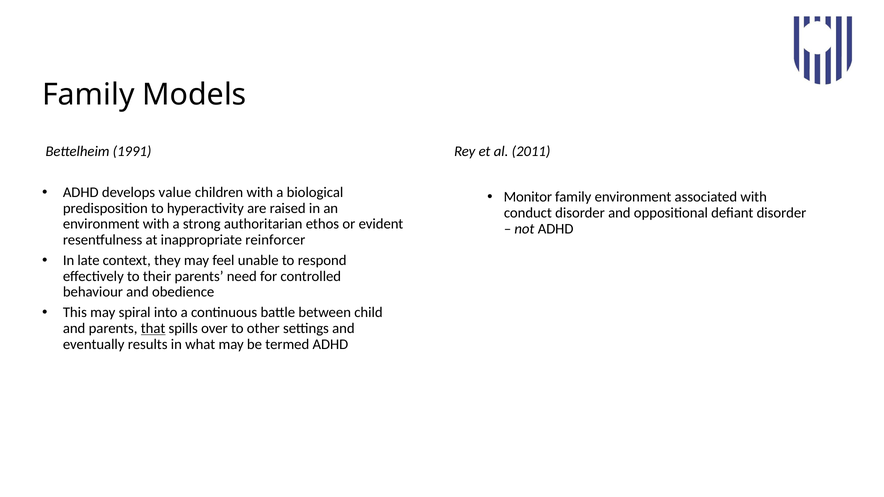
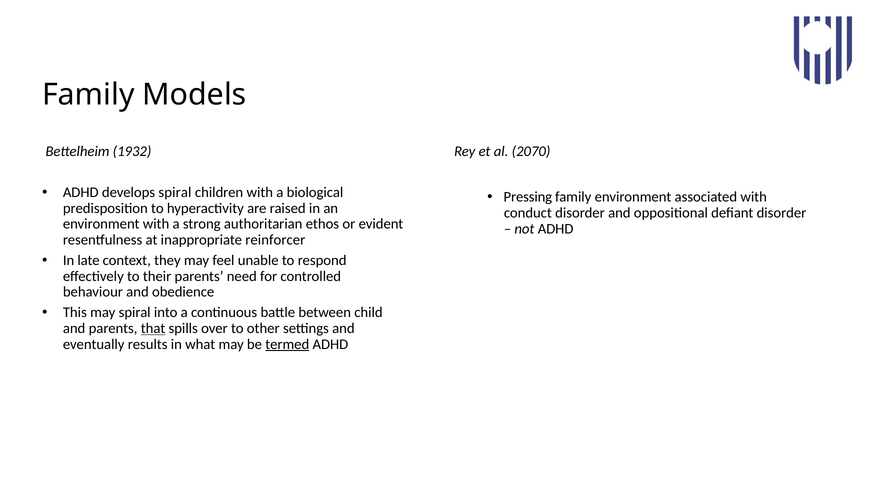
1991: 1991 -> 1932 (132, 151)
2011: 2011 -> 2070 (531, 151)
develops value: value -> spiral (175, 192)
Monitor: Monitor -> Pressing (528, 197)
termed underline: none -> present (287, 344)
